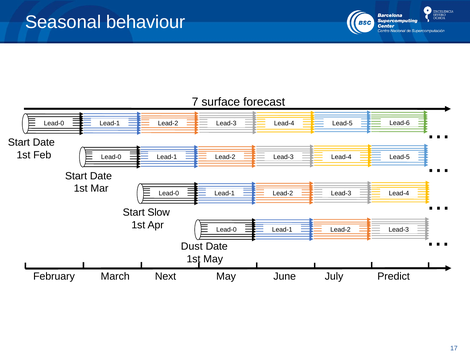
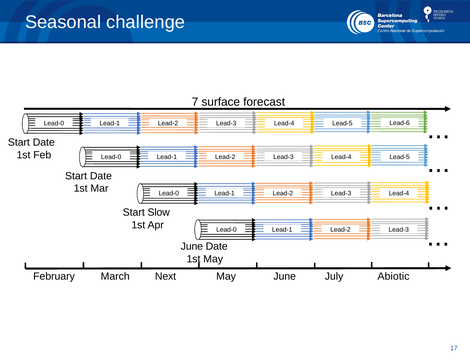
behaviour: behaviour -> challenge (146, 22)
Dust: Dust -> June (192, 246)
Predict: Predict -> Abiotic (394, 276)
